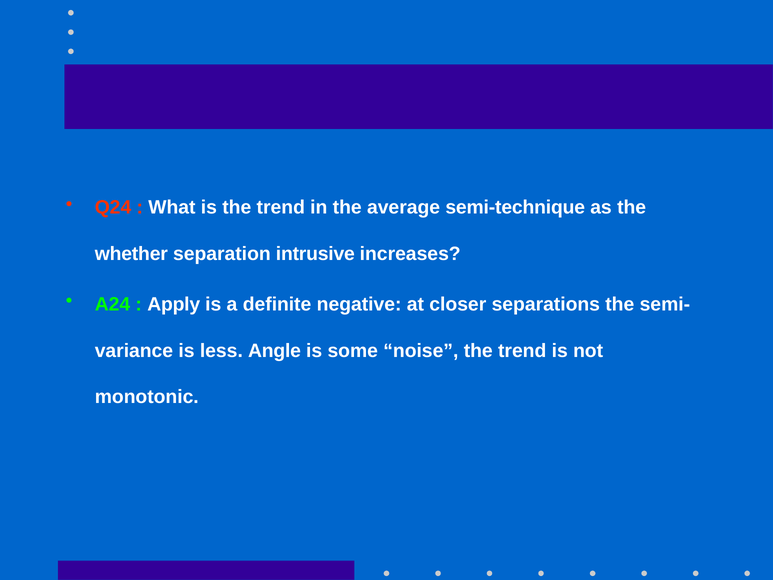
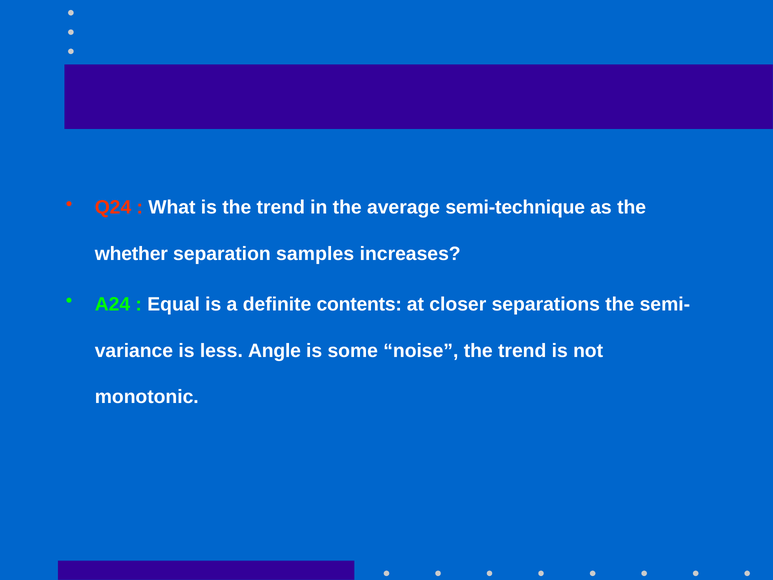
intrusive: intrusive -> samples (315, 254)
Apply: Apply -> Equal (174, 304)
negative: negative -> contents (359, 304)
